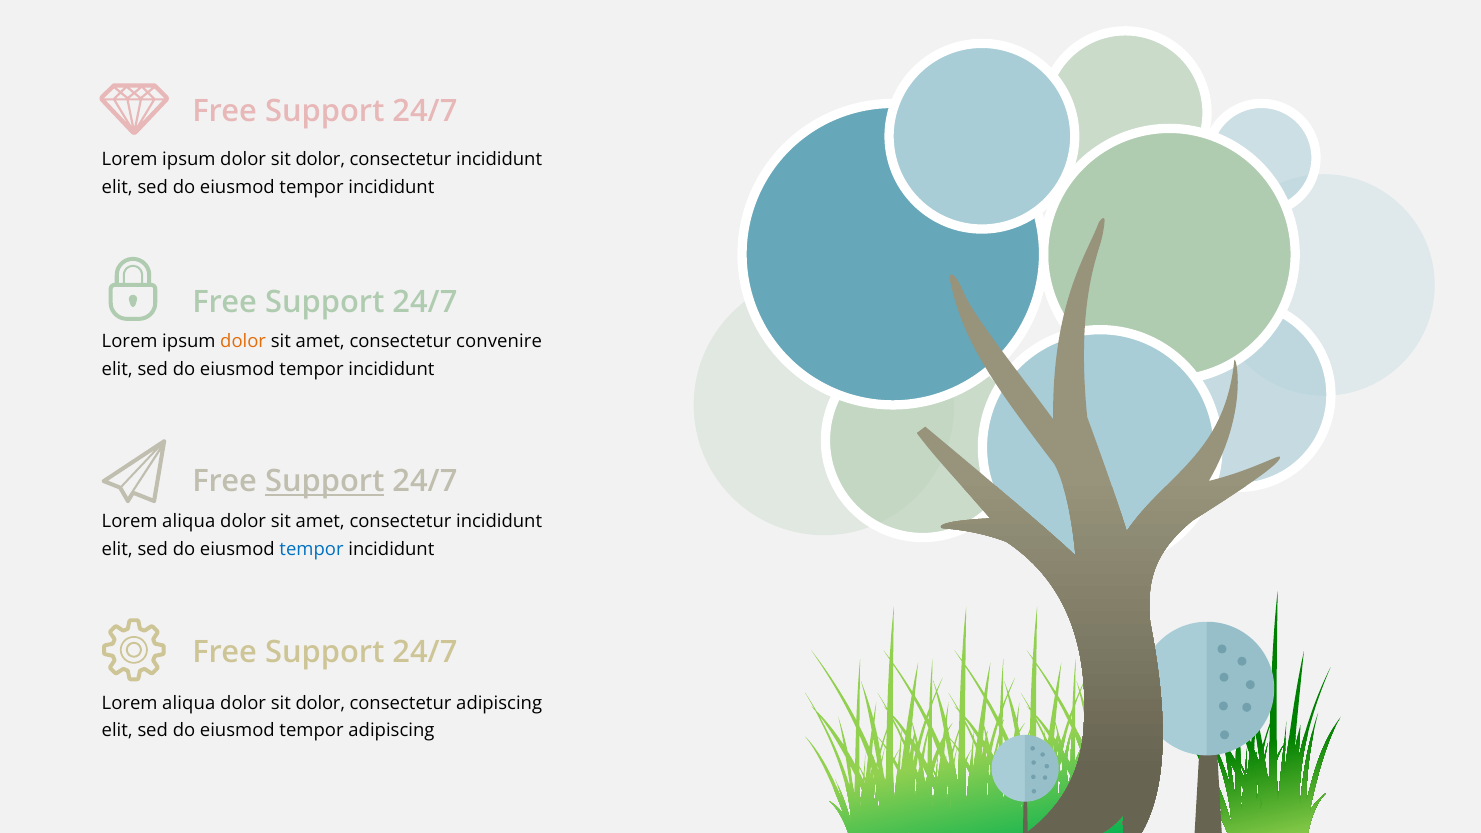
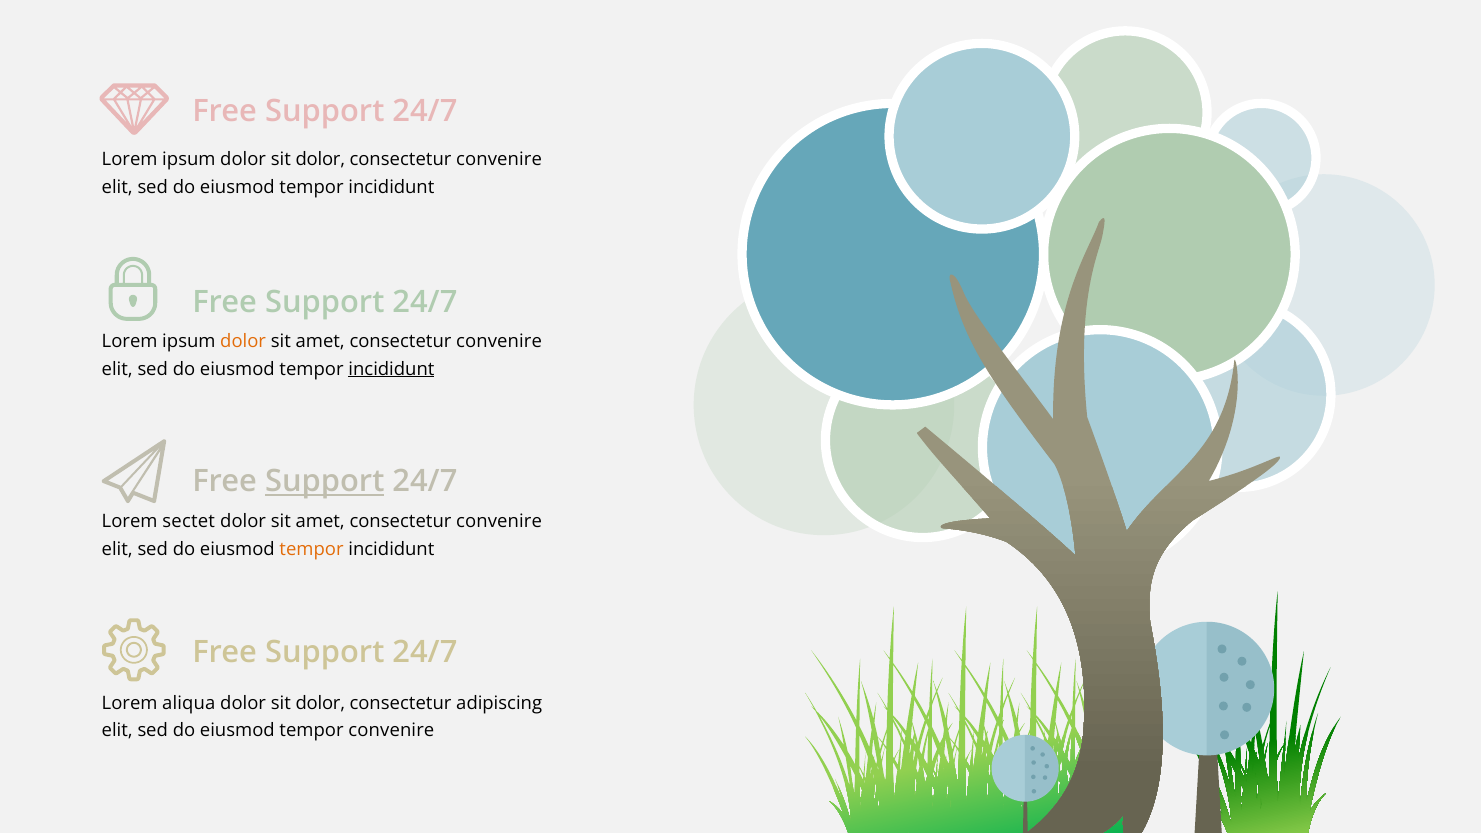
incididunt: incididunt -> convenire (499, 159)
incididunt underline: none -> present (391, 369)
aliqua: aliqua -> sectet (189, 521)
incididunt: incididunt -> convenire (499, 521)
tempor colour: blue -> orange (312, 549)
tempor adipiscing: adipiscing -> convenire (391, 731)
